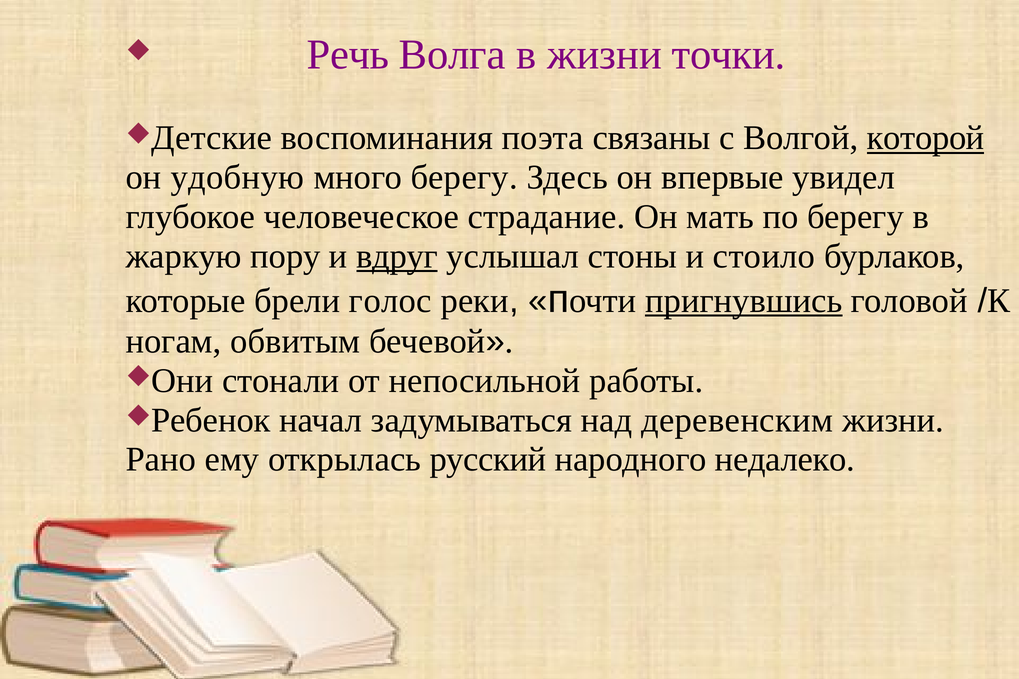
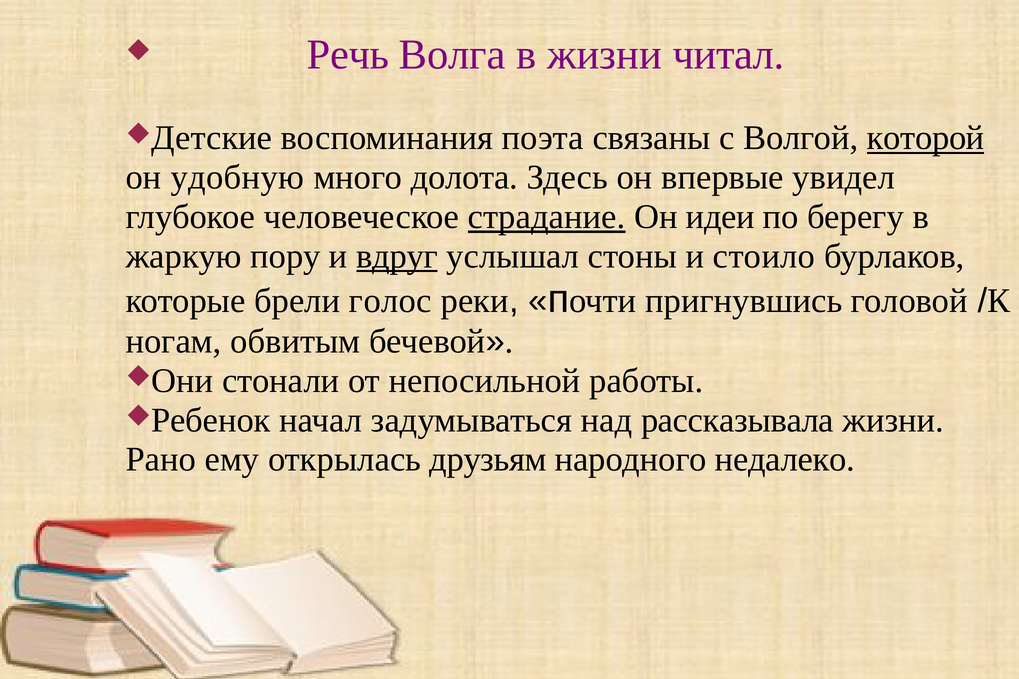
точки: точки -> читал (728, 55)
много берегу: берегу -> долота (464, 178)
страдание underline: none -> present (547, 217)
мать: мать -> идеи (720, 217)
пригнувшись underline: present -> none (744, 301)
деревенским: деревенским -> рассказывала (737, 420)
русский: русский -> друзьям (488, 460)
